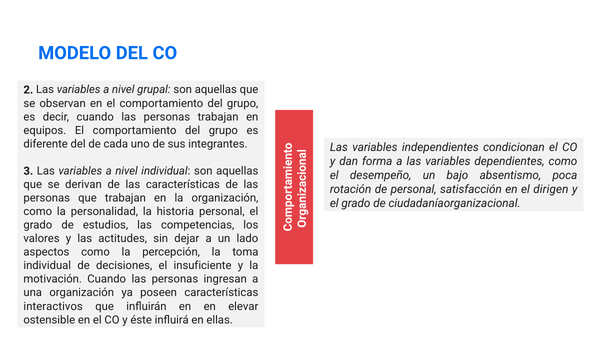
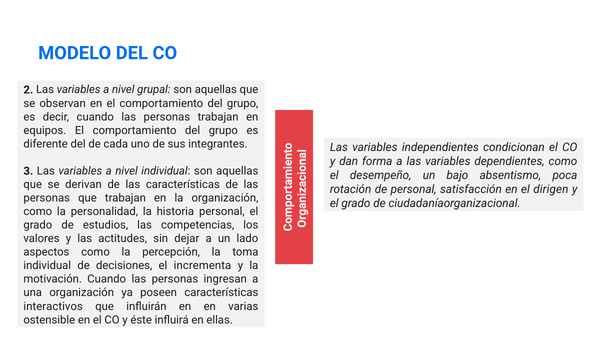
insuficiente: insuficiente -> incrementa (202, 266)
elevar: elevar -> varias (243, 306)
